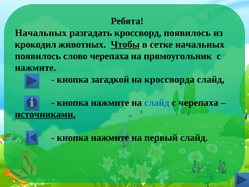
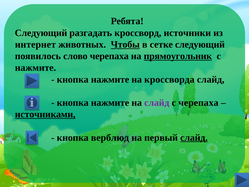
Начальных: Начальных -> Следующий (41, 33)
кроссворд появилось: появилось -> источники (187, 33)
крокодил: крокодил -> интернет (35, 44)
сетке начальных: начальных -> следующий (200, 44)
прямоугольник underline: none -> present (178, 56)
загадкой: загадкой -> нажмите (110, 79)
слайд colour: blue -> purple (157, 103)
нажмите: нажмите -> верблюд (110, 137)
слайд underline: none -> present (194, 137)
